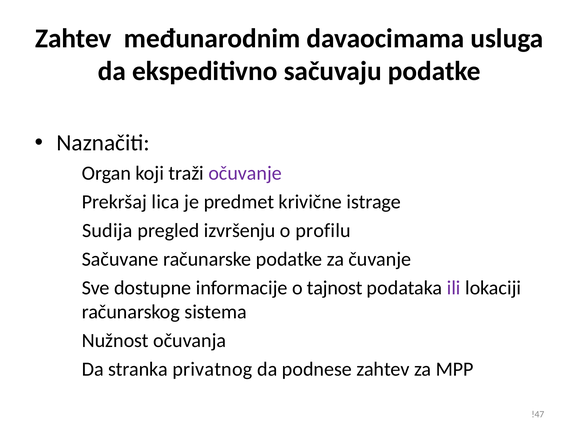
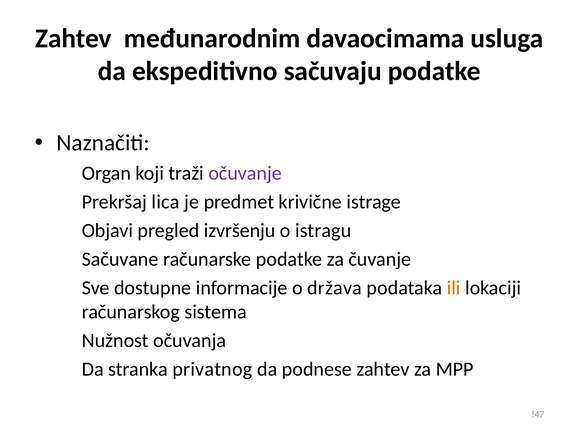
Sudija: Sudija -> Objavi (107, 231)
profilu: profilu -> istragu (323, 231)
tajnost: tajnost -> država (335, 288)
ili colour: purple -> orange (454, 288)
